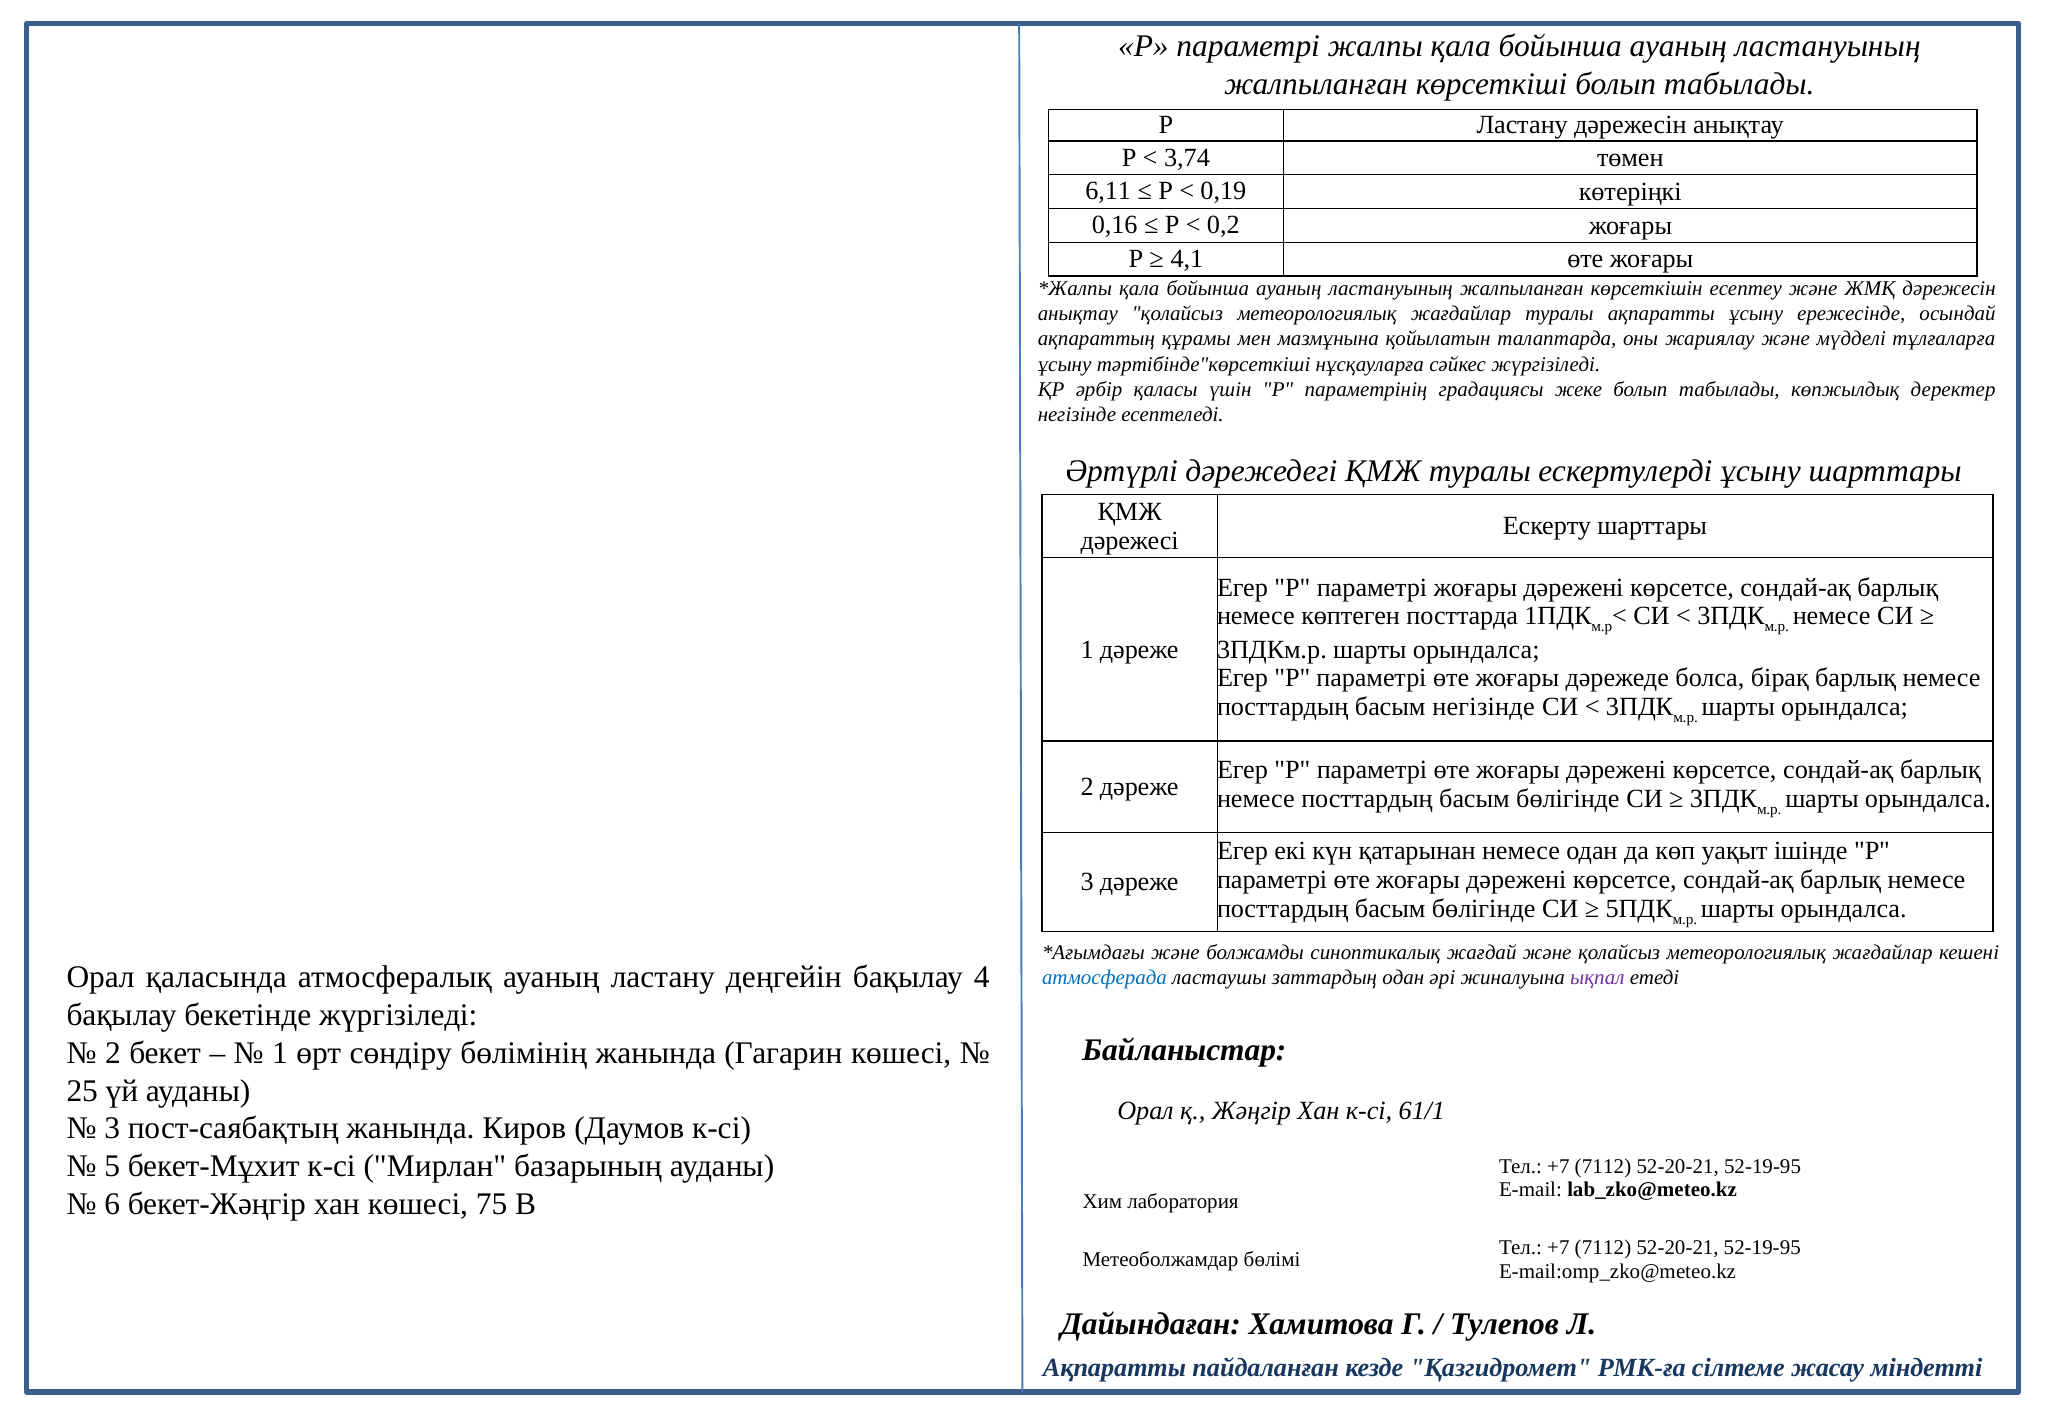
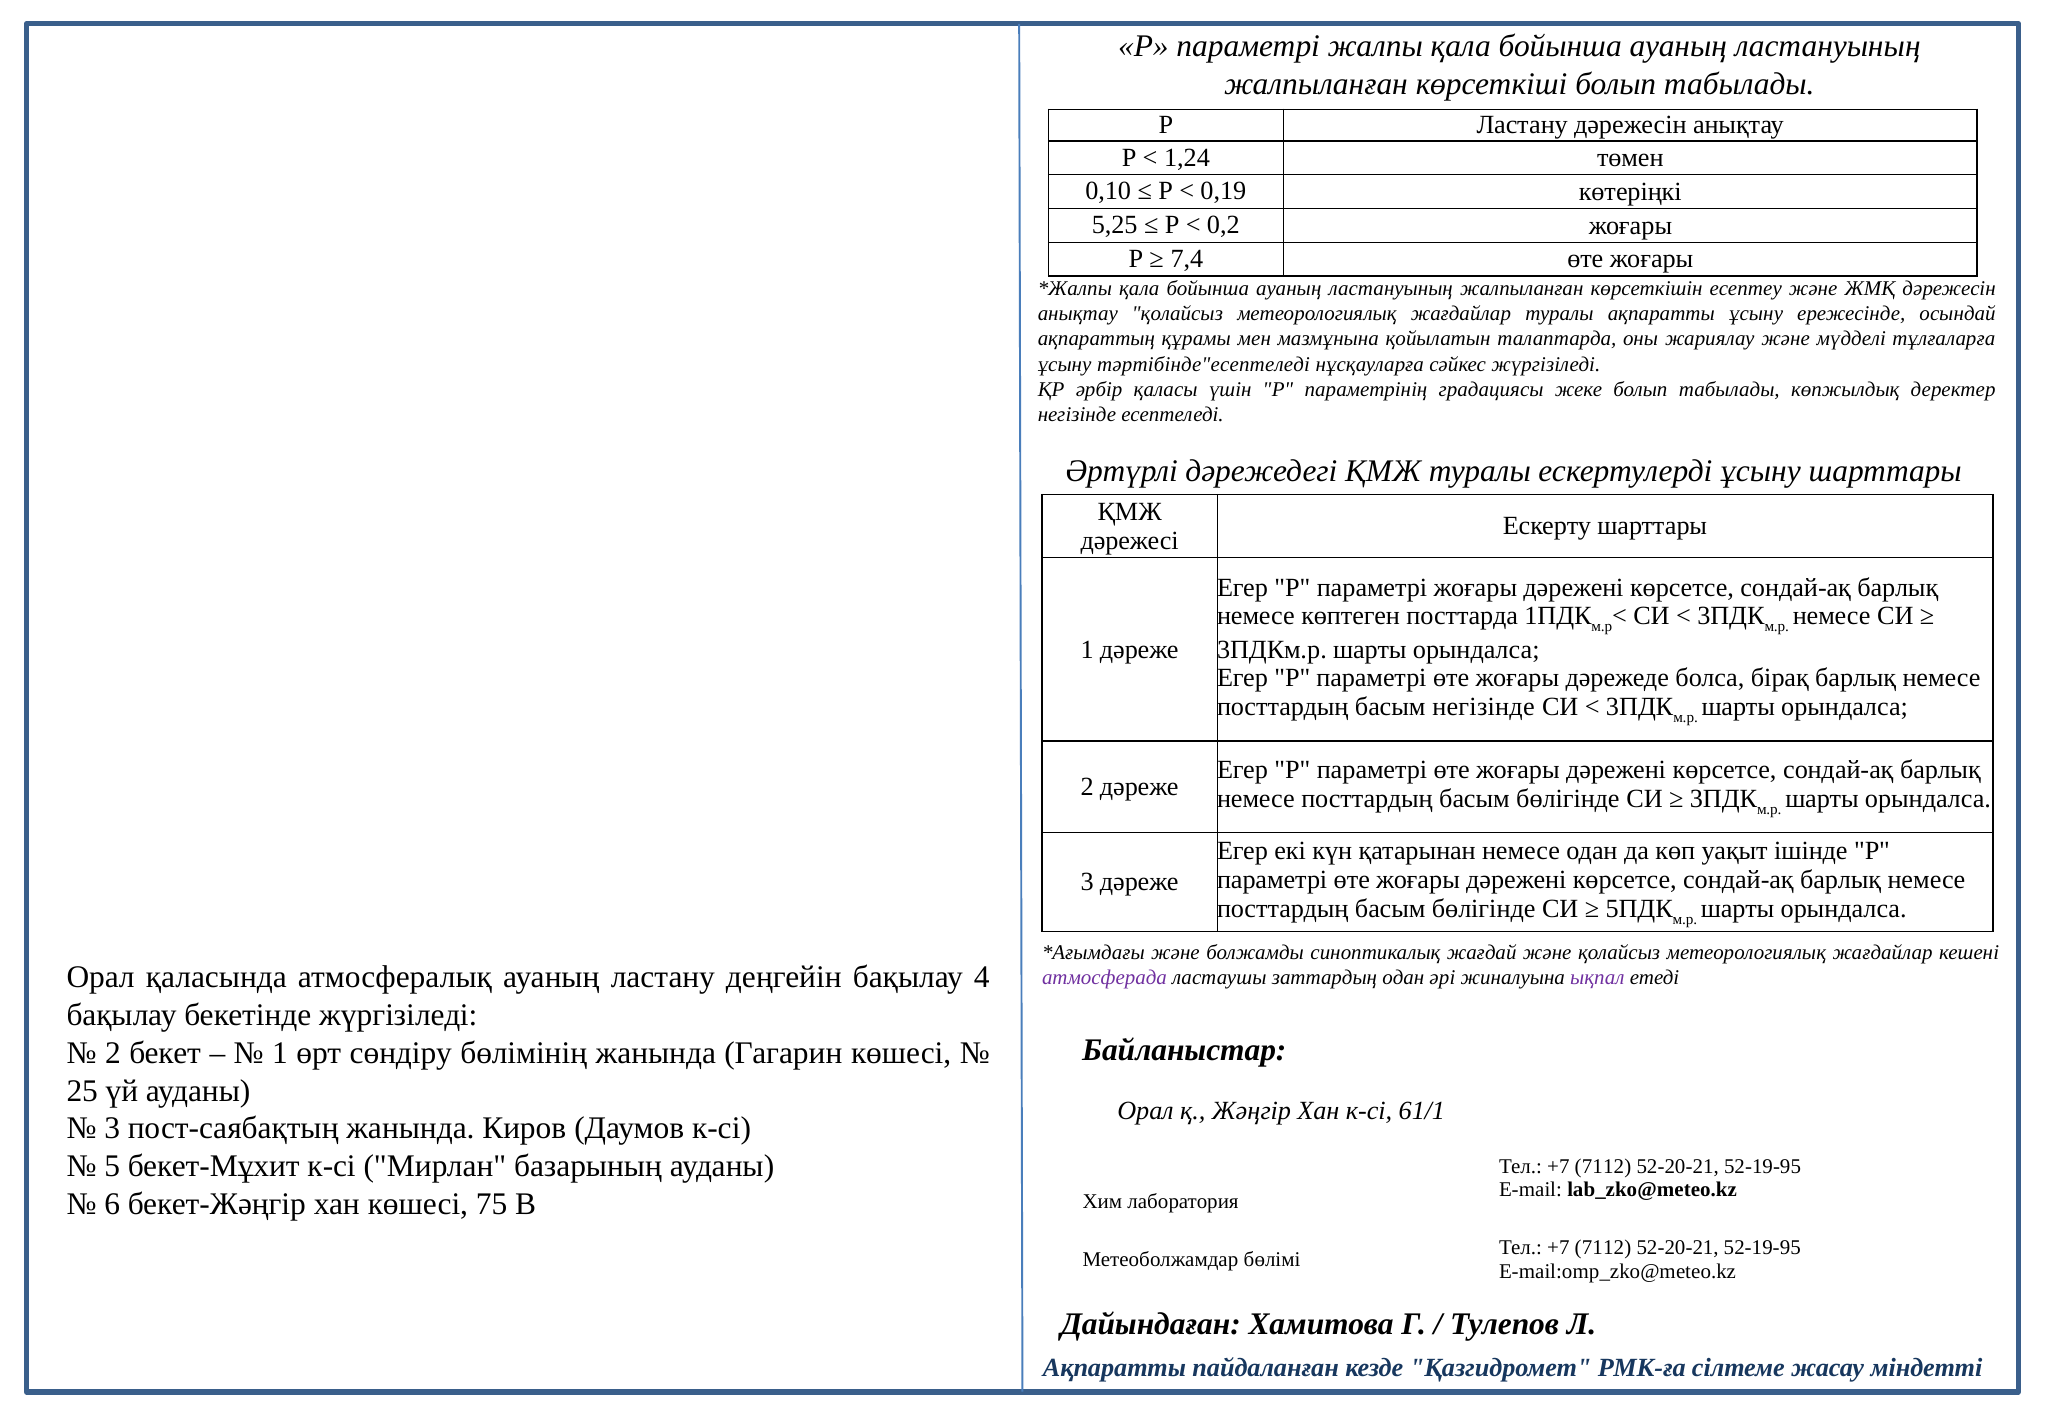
3,74: 3,74 -> 1,24 (1187, 158)
6,11: 6,11 -> 0,10 (1108, 191)
0,16: 0,16 -> 5,25 (1115, 225)
4,1: 4,1 -> 7,4 (1187, 259)
тәртібінде"көрсеткіші: тәртібінде"көрсеткіші -> тәртібінде"есептеледі (1203, 364)
атмосферада colour: blue -> purple (1104, 977)
